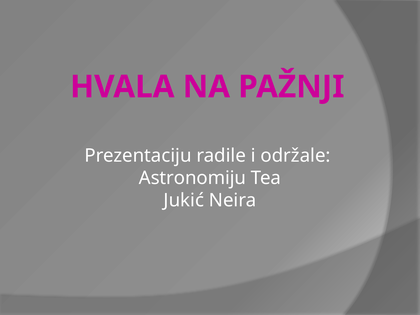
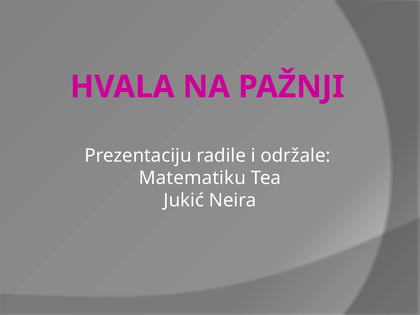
Astronomiju: Astronomiju -> Matematiku (192, 178)
